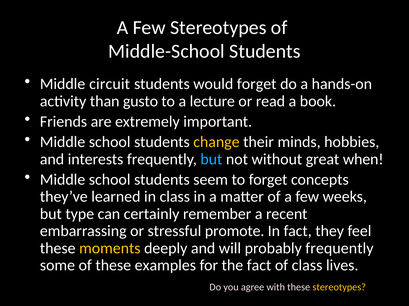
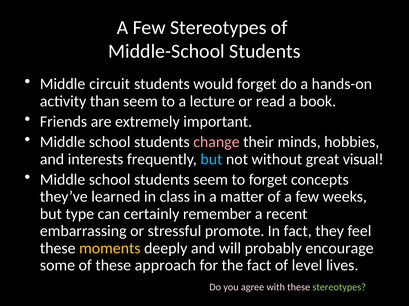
than gusto: gusto -> seem (140, 101)
change colour: yellow -> pink (216, 142)
when: when -> visual (363, 160)
probably frequently: frequently -> encourage (340, 249)
examples: examples -> approach (165, 266)
of class: class -> level (307, 266)
stereotypes colour: yellow -> light green (339, 288)
